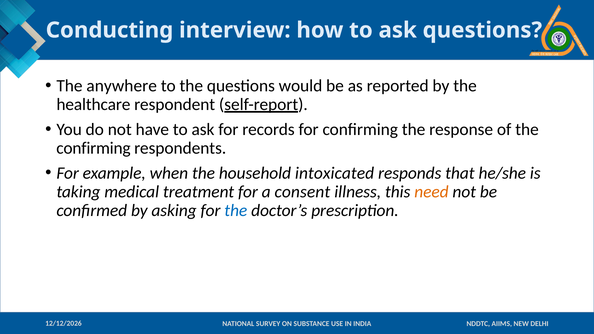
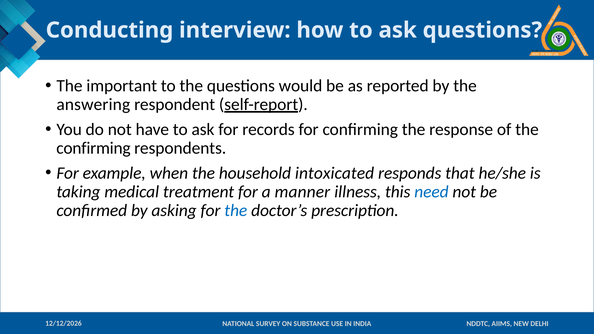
anywhere: anywhere -> important (122, 86)
healthcare: healthcare -> answering (93, 104)
consent: consent -> manner (302, 192)
need colour: orange -> blue (431, 192)
